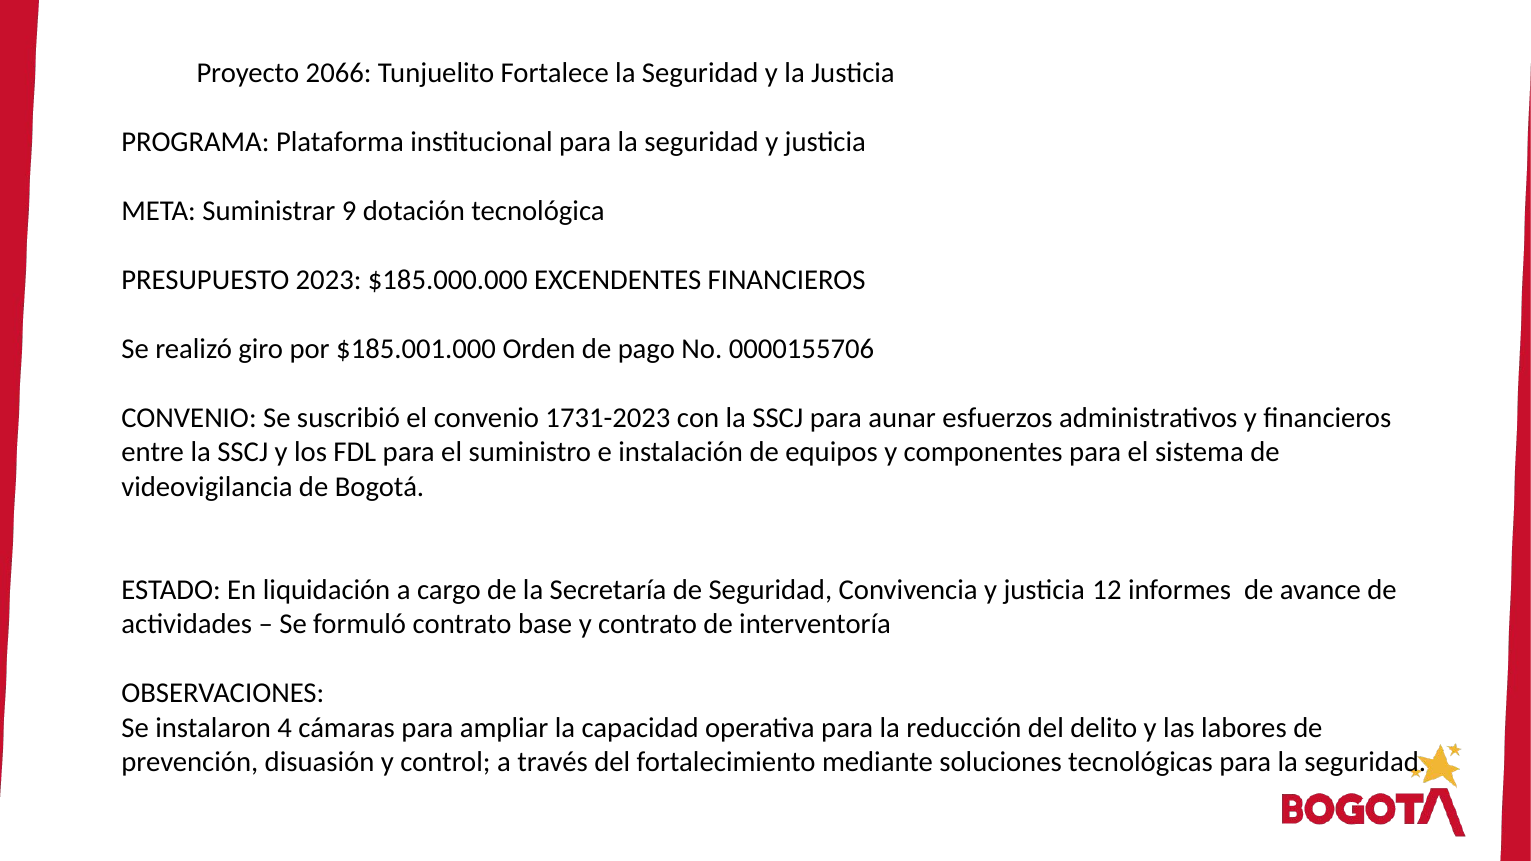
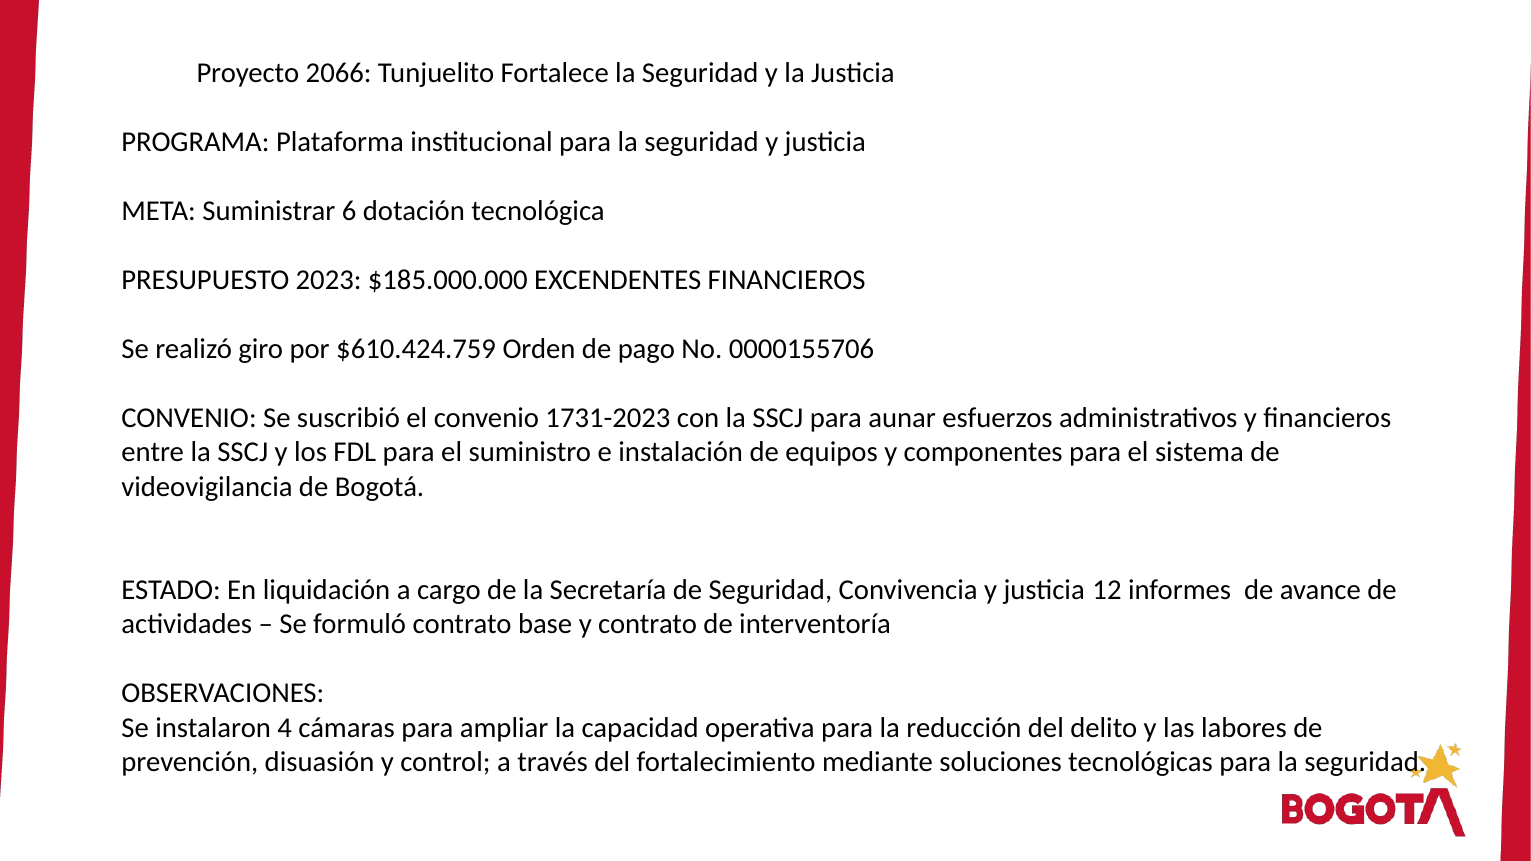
9: 9 -> 6 (349, 211)
$185.001.000: $185.001.000 -> $610.424.759 (416, 349)
